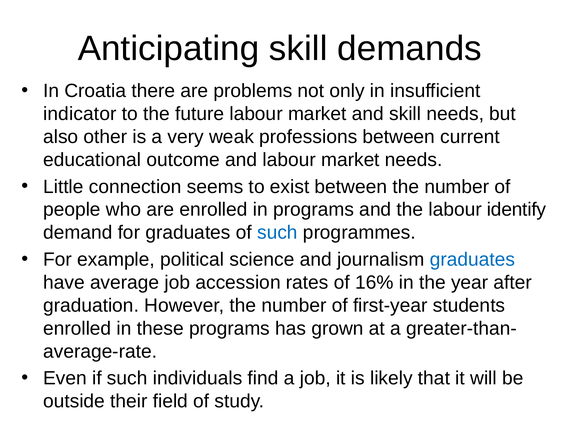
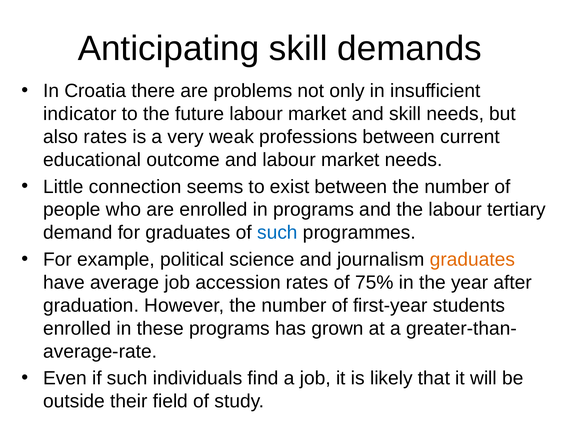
also other: other -> rates (105, 137)
identify: identify -> tertiary (516, 210)
graduates colour: blue -> orange (472, 260)
16%: 16% -> 75% (374, 283)
